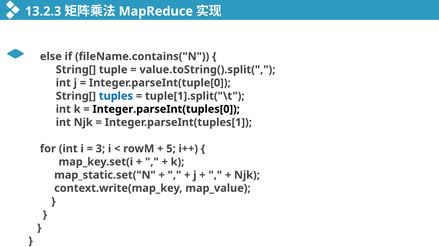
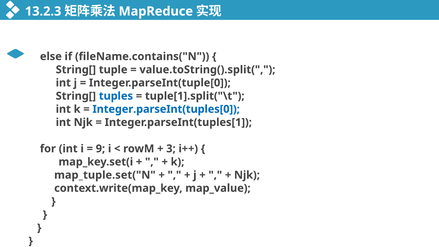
Integer.parseInt(tuples[0 colour: black -> blue (166, 109)
3: 3 -> 9 (100, 149)
5: 5 -> 3 (171, 149)
map_static.set("N: map_static.set("N -> map_tuple.set("N (105, 175)
